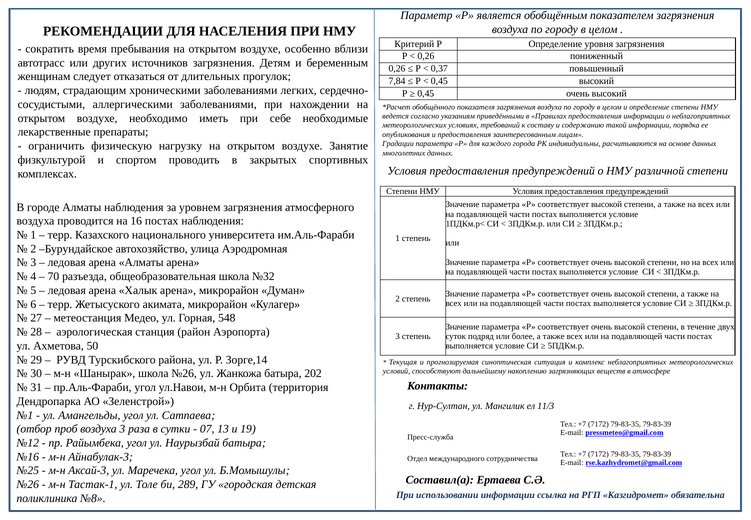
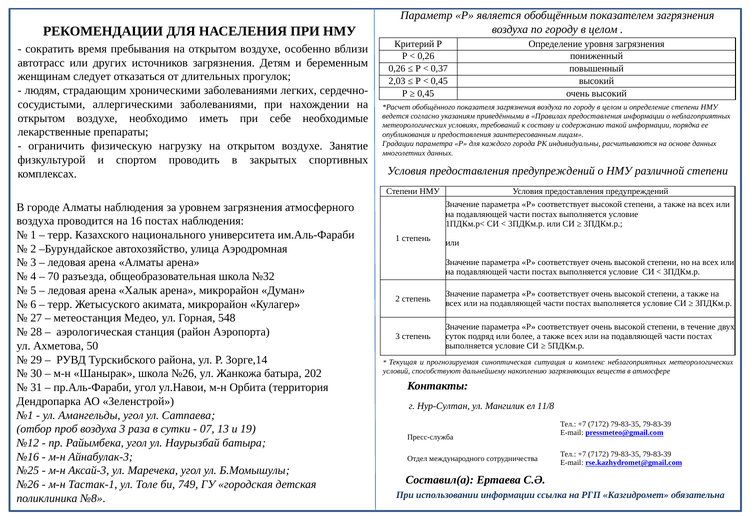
7,84: 7,84 -> 2,03 (397, 81)
11/3: 11/3 -> 11/8 (546, 406)
289: 289 -> 749 (188, 484)
